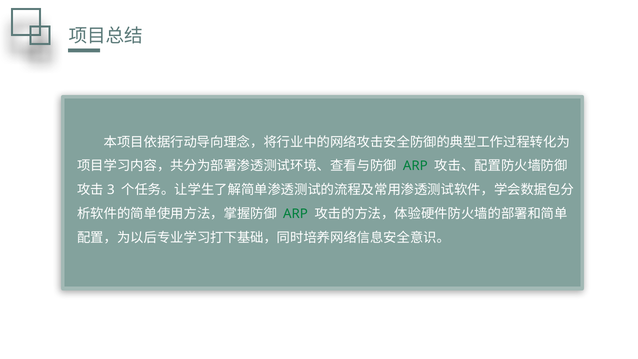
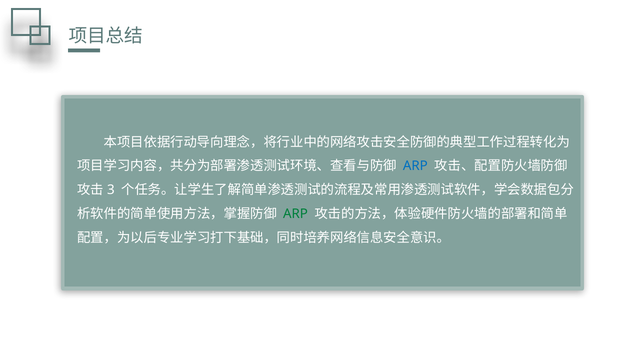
ARP colour: green -> blue (415, 166)
